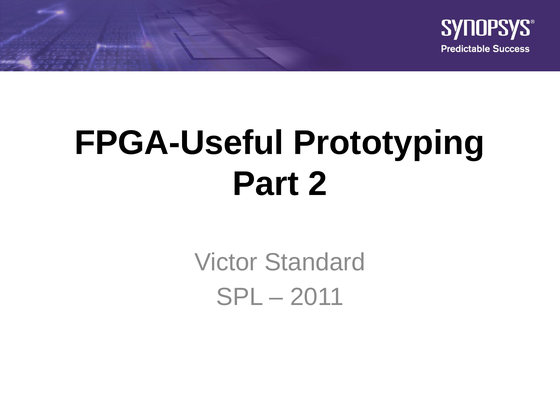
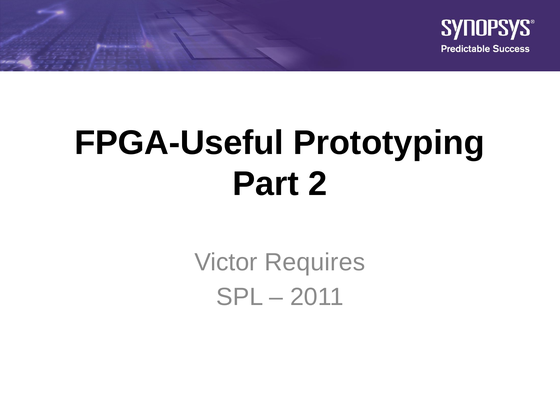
Standard: Standard -> Requires (315, 262)
